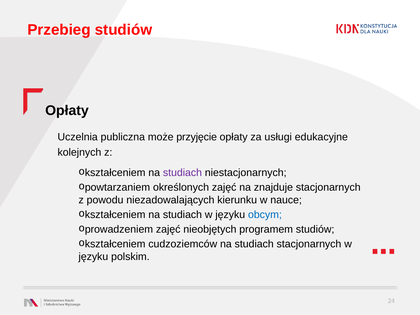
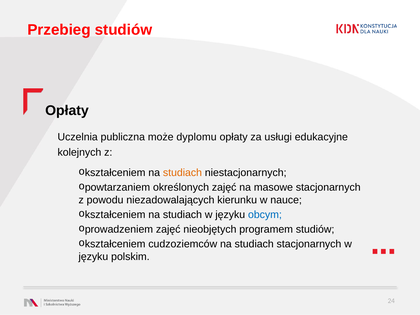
przyjęcie: przyjęcie -> dyplomu (197, 137)
studiach colour: purple -> orange (182, 173)
znajduje: znajduje -> masowe (273, 187)
